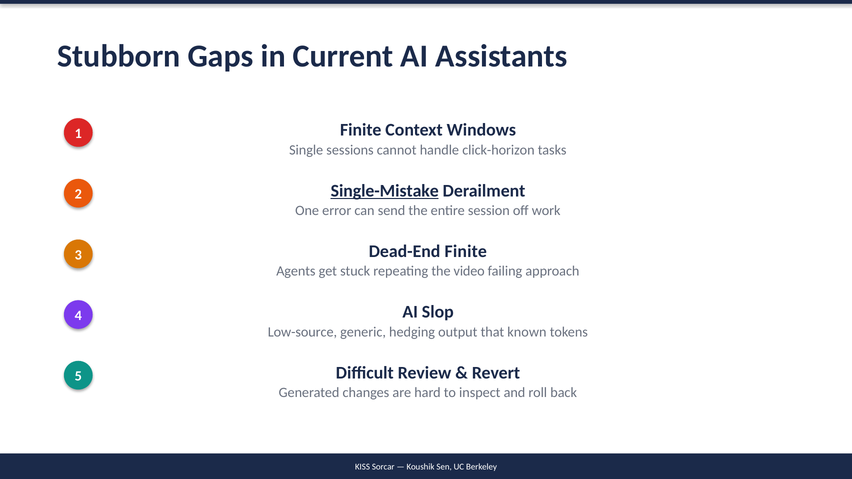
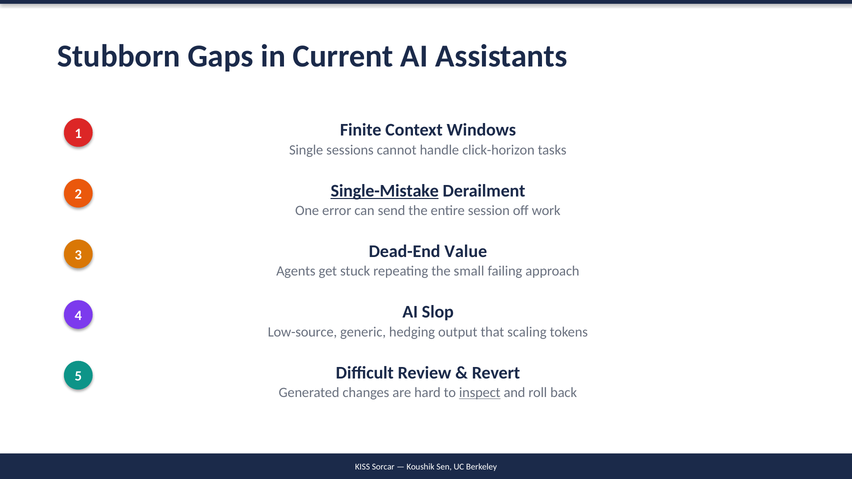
Dead-End Finite: Finite -> Value (466, 251)
video: video -> small (469, 271)
known: known -> scaling (527, 332)
inspect underline: none -> present (480, 393)
